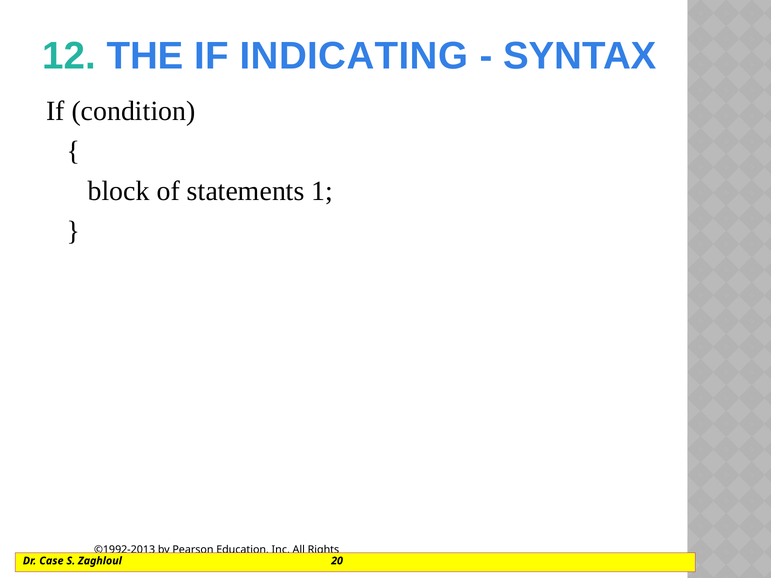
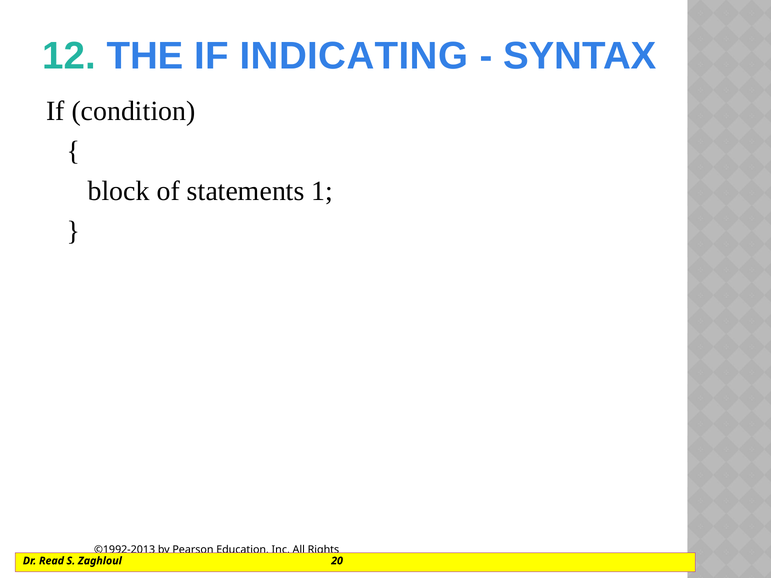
Case: Case -> Read (51, 561)
